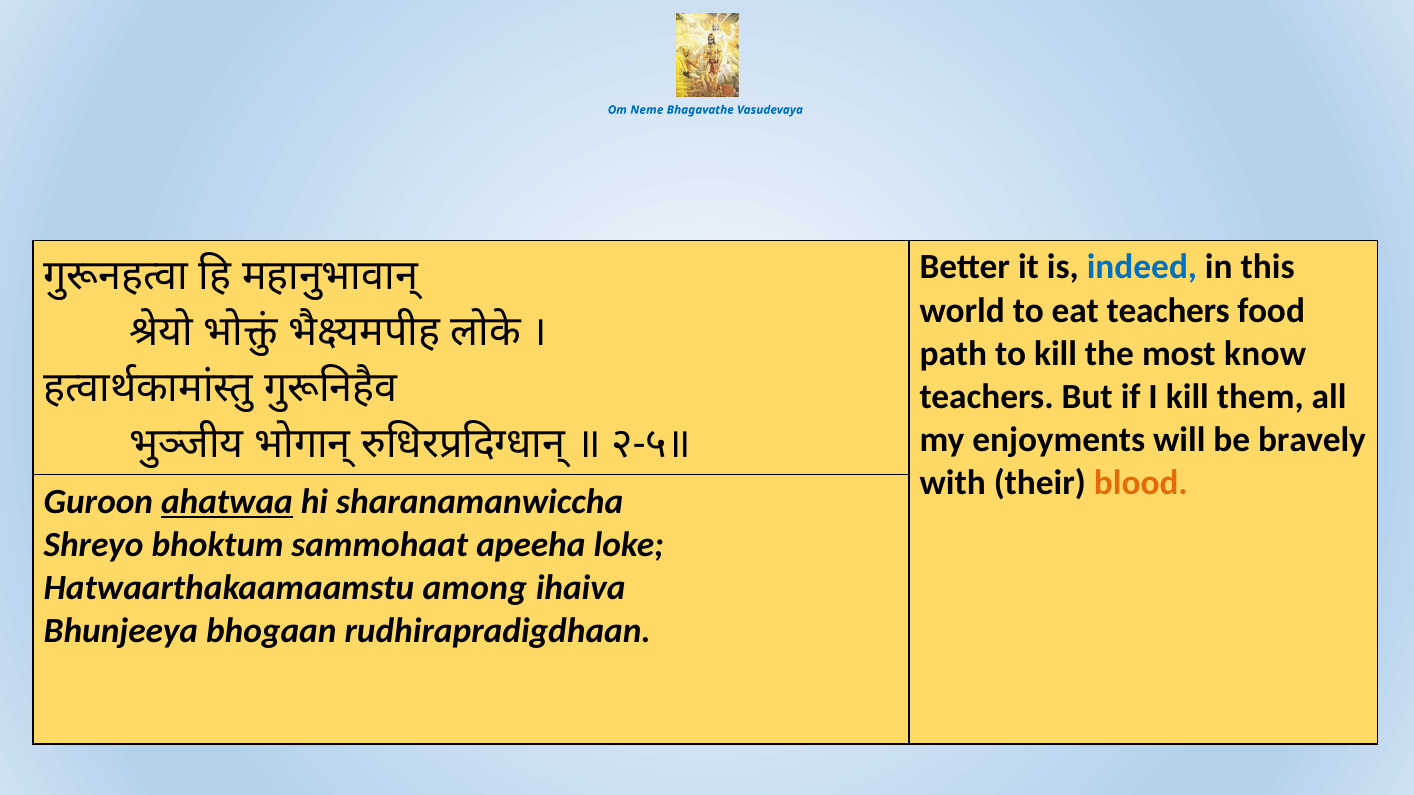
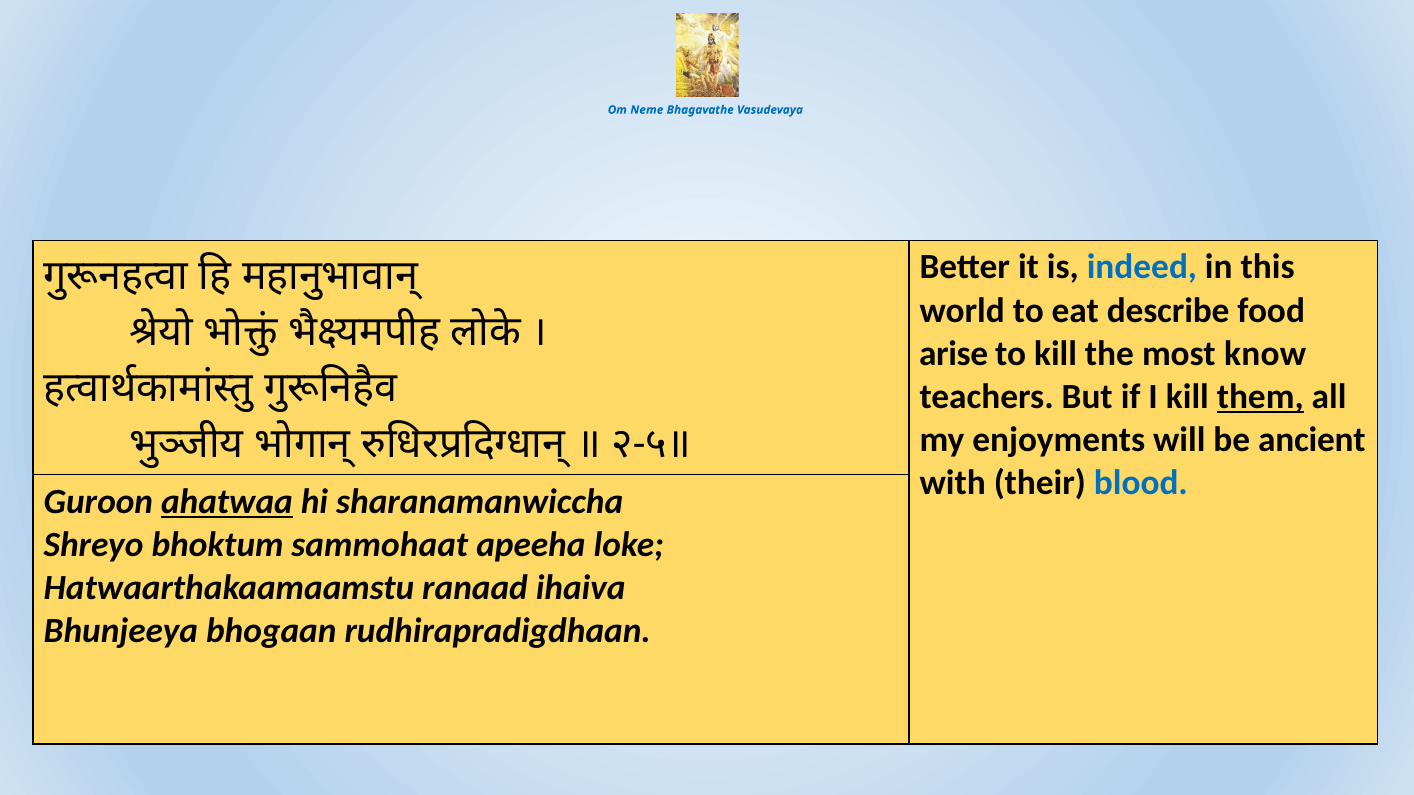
eat teachers: teachers -> describe (1168, 311)
path: path -> arise (954, 354)
them underline: none -> present (1260, 397)
bravely: bravely -> ancient (1312, 440)
blood colour: orange -> blue (1141, 483)
among: among -> ranaad (475, 588)
